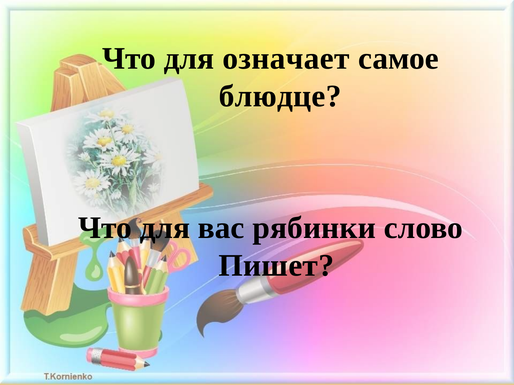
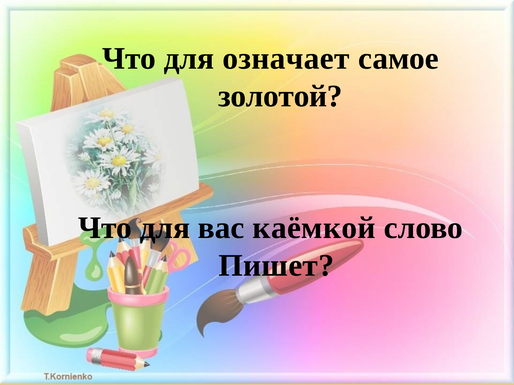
блюдце: блюдце -> золотой (280, 96)
рябинки: рябинки -> каёмкой (314, 228)
